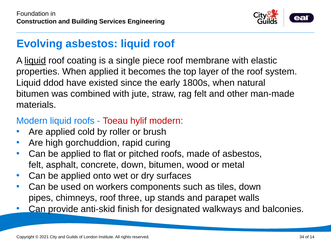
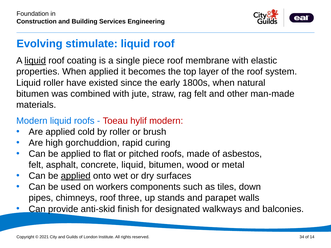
Evolving asbestos: asbestos -> stimulate (92, 44)
Liquid ddod: ddod -> roller (54, 83)
concrete down: down -> liquid (134, 165)
applied underline: none -> present (76, 176)
